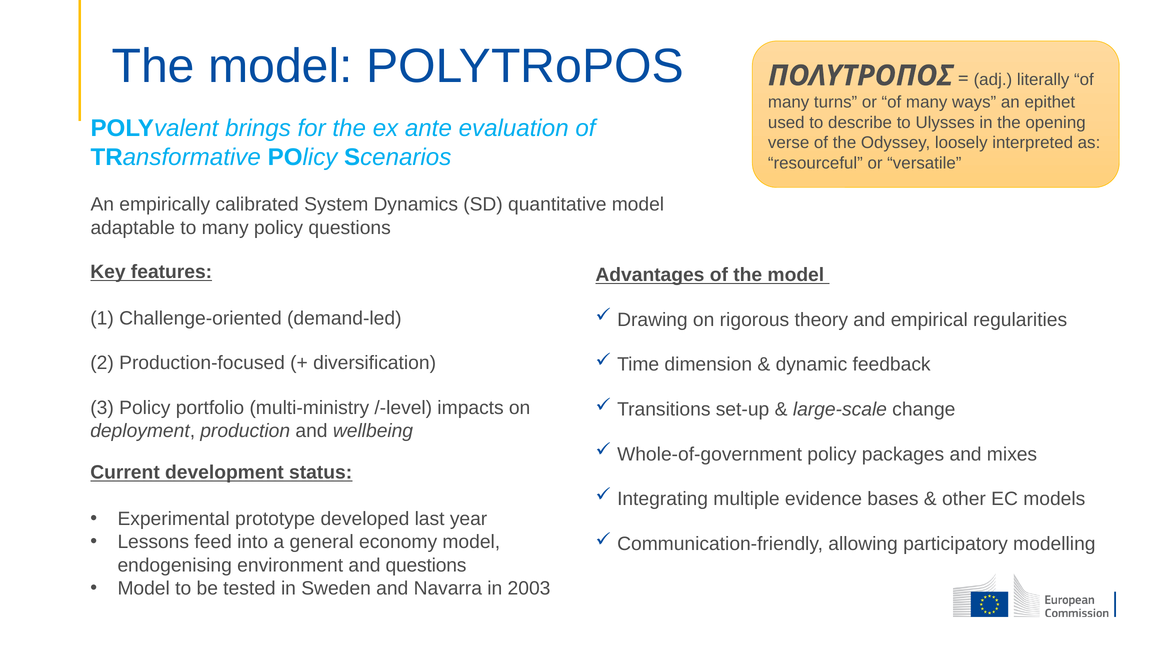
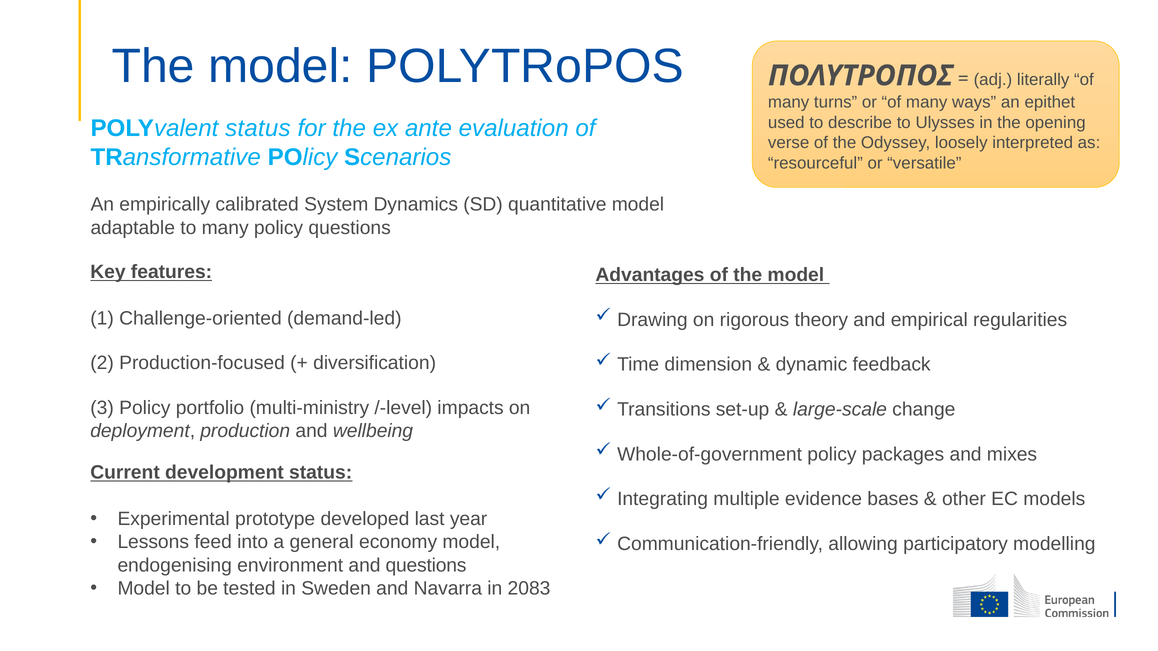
POLYvalent brings: brings -> status (258, 128)
2003: 2003 -> 2083 (529, 589)
